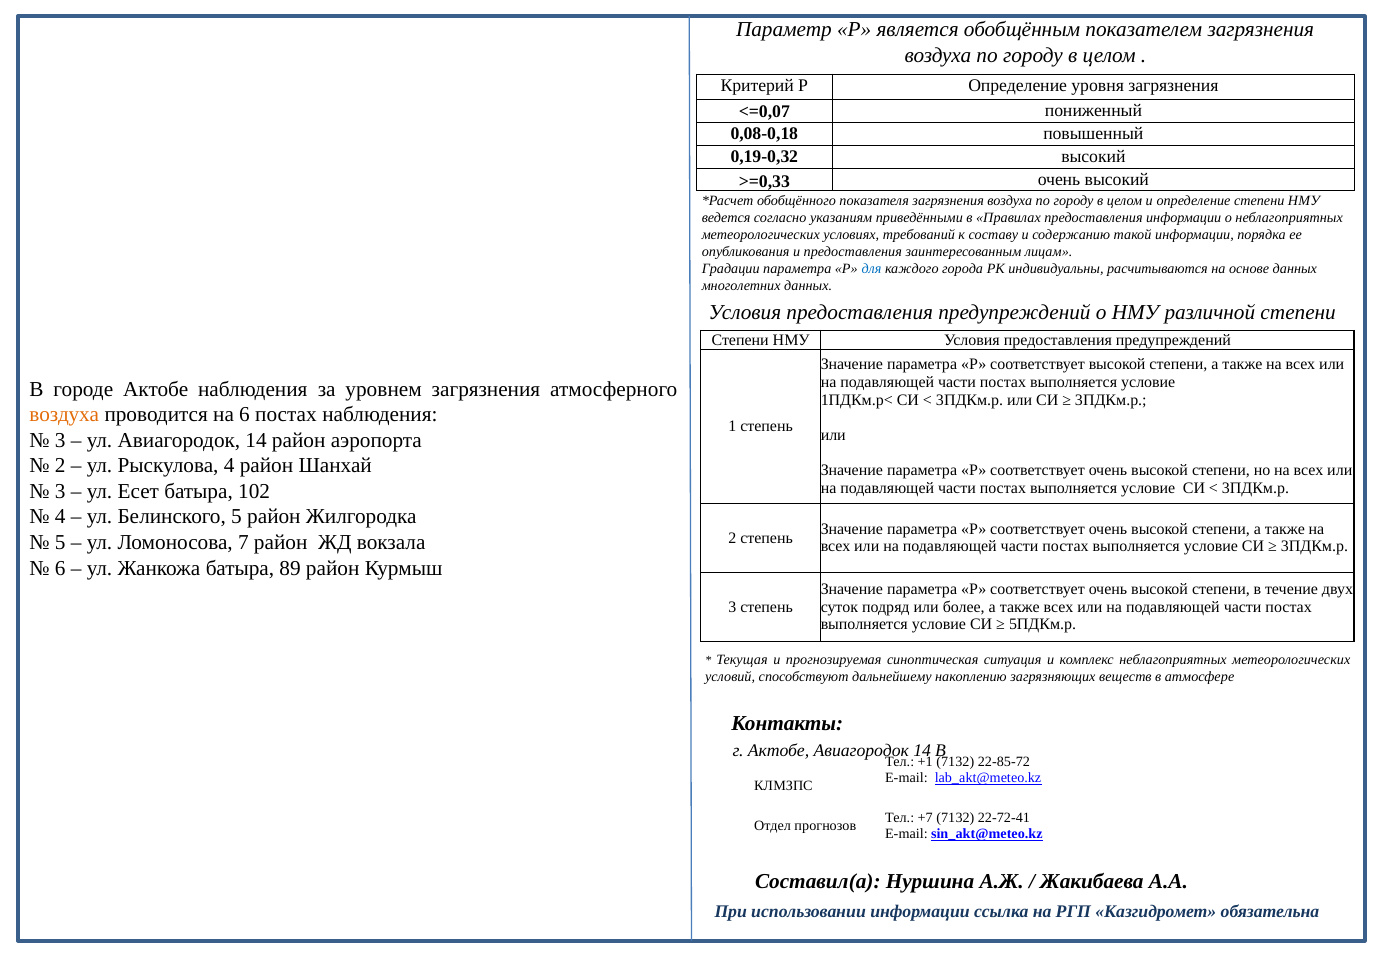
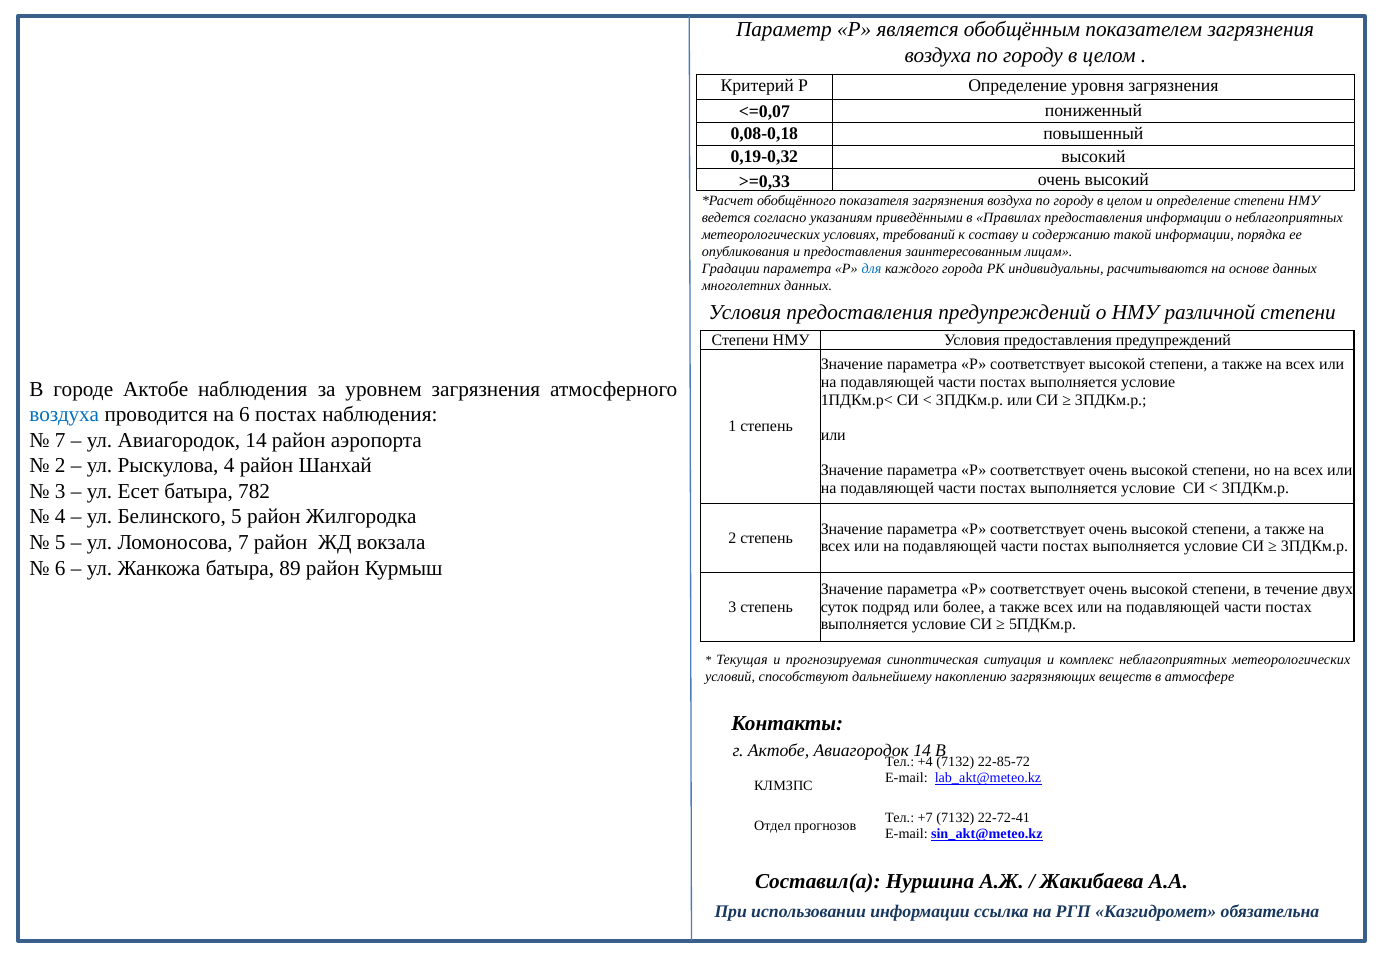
воздуха colour: orange -> blue (64, 415)
3: 3 -> 7 (60, 441)
102: 102 -> 782 (254, 492)
+1: +1 -> +4 (925, 762)
